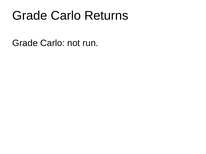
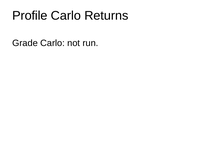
Grade: Grade -> Profile (30, 16)
